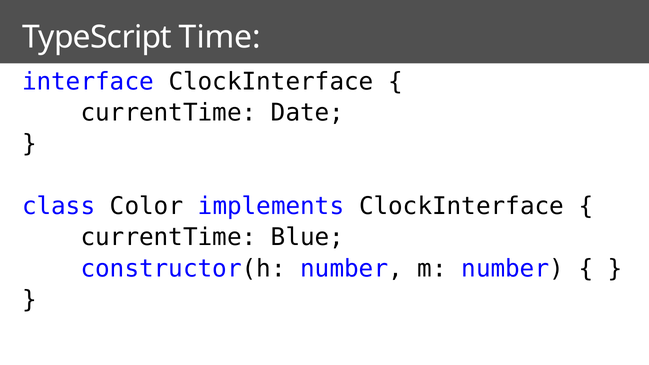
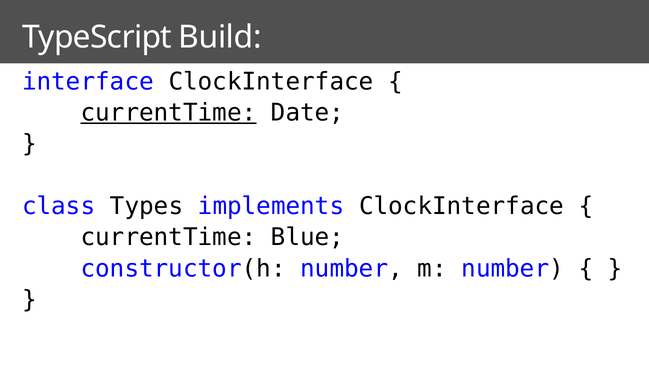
Time: Time -> Build (220, 37)
currentTime underline: none -> present (168, 113)
Color: Color -> Types (147, 206)
